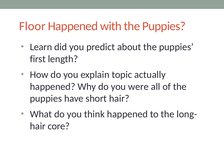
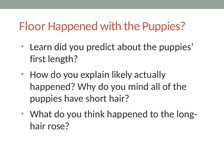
topic: topic -> likely (122, 75)
were: were -> mind (138, 87)
core: core -> rose (59, 126)
